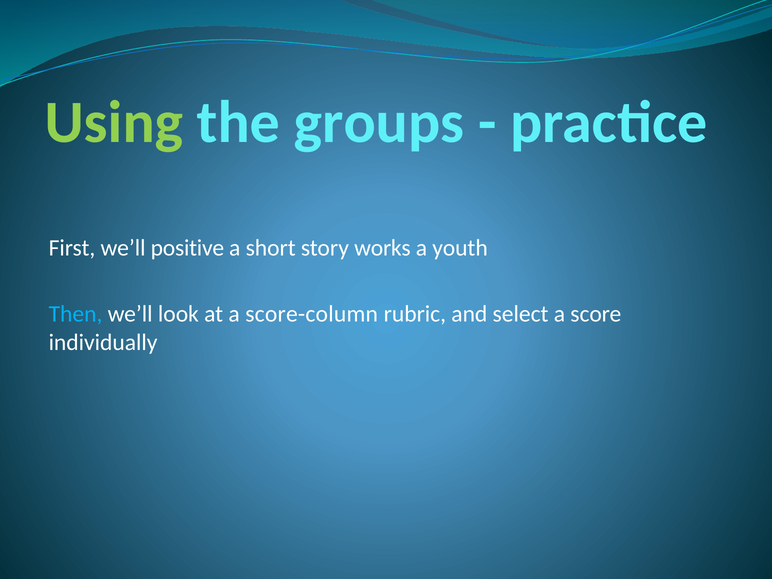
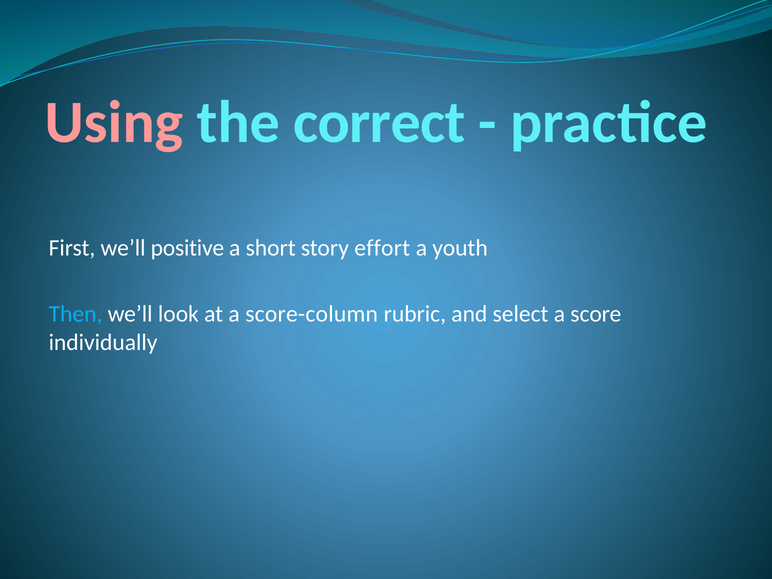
Using colour: light green -> pink (114, 122)
groups: groups -> correct (379, 122)
works: works -> effort (382, 248)
